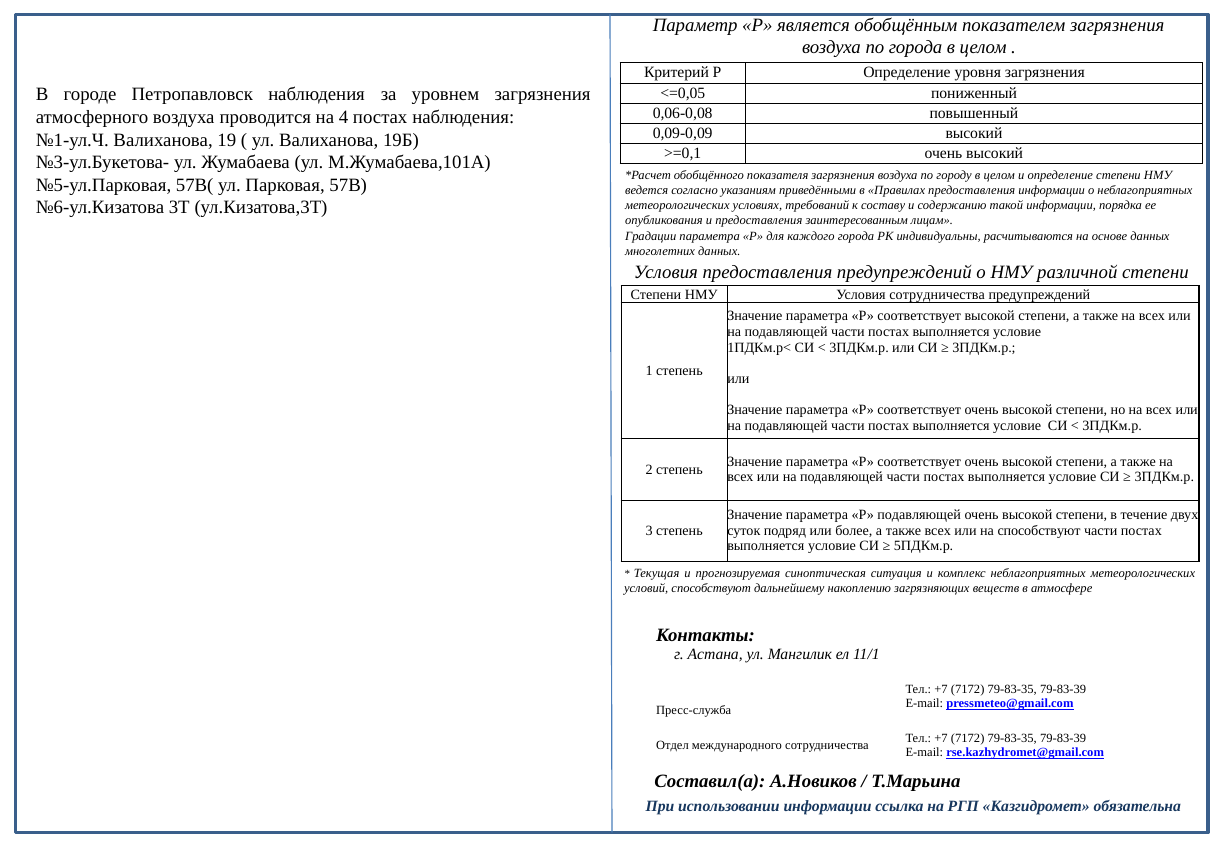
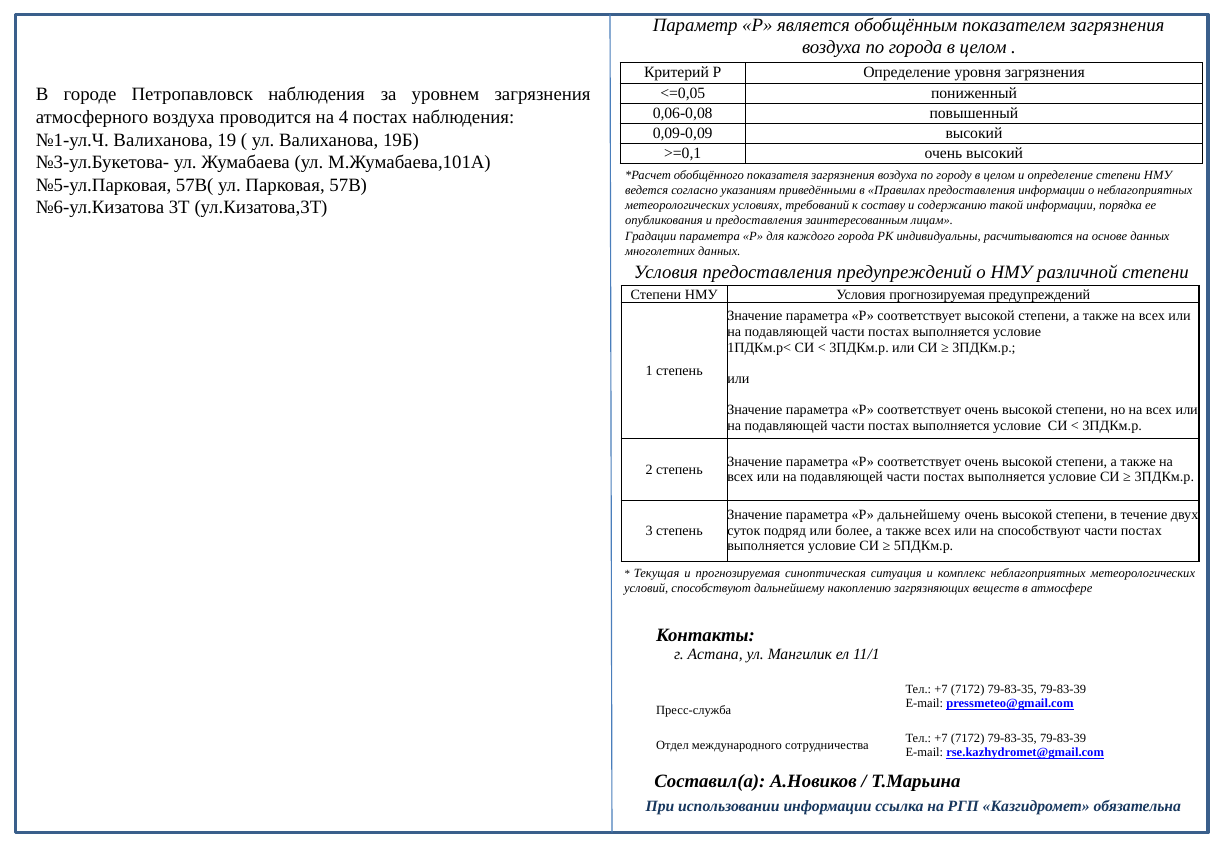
Условия сотрудничества: сотрудничества -> прогнозируемая (937, 295)
Р подавляющей: подавляющей -> дальнейшему (919, 515)
